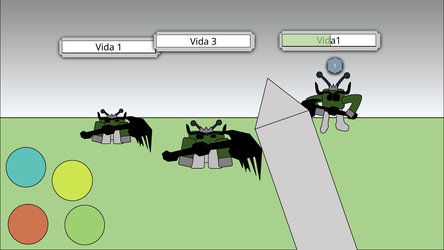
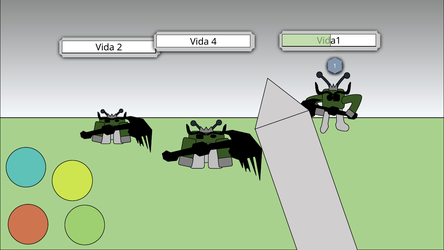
3: 3 -> 4 (214, 42)
Vida 1: 1 -> 2 (120, 48)
